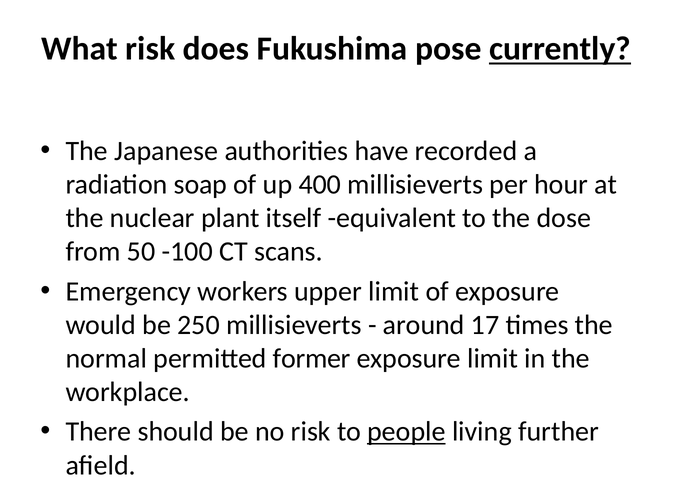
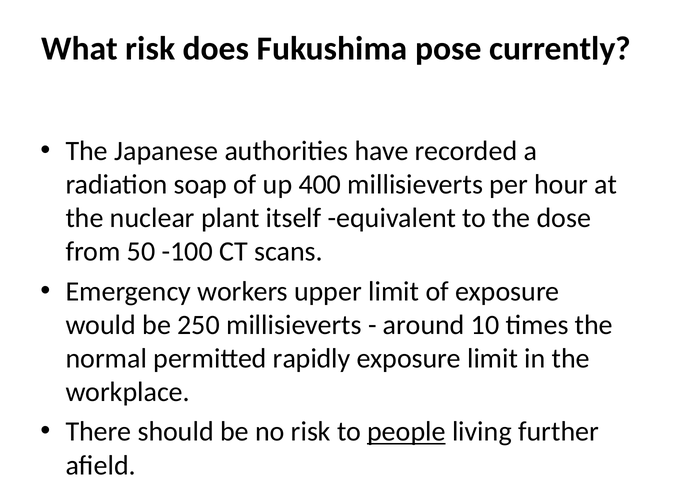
currently underline: present -> none (560, 49)
17: 17 -> 10 (485, 325)
former: former -> rapidly (312, 359)
